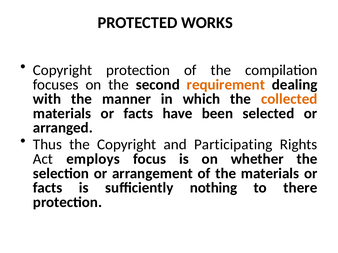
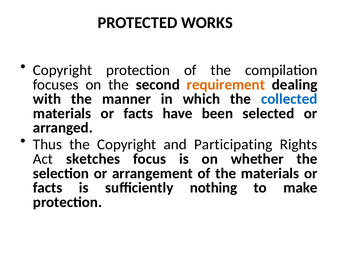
collected colour: orange -> blue (289, 99)
employs: employs -> sketches (93, 159)
there: there -> make (300, 188)
